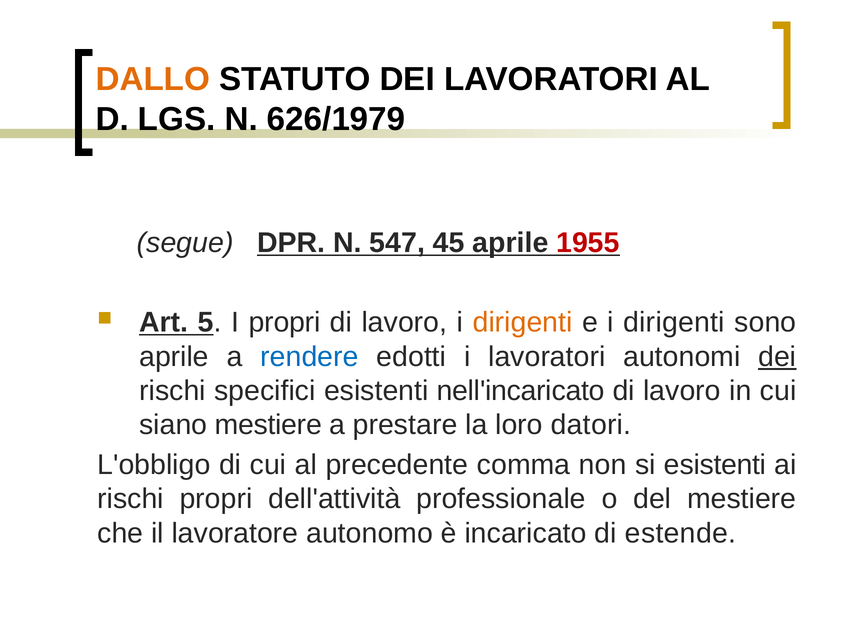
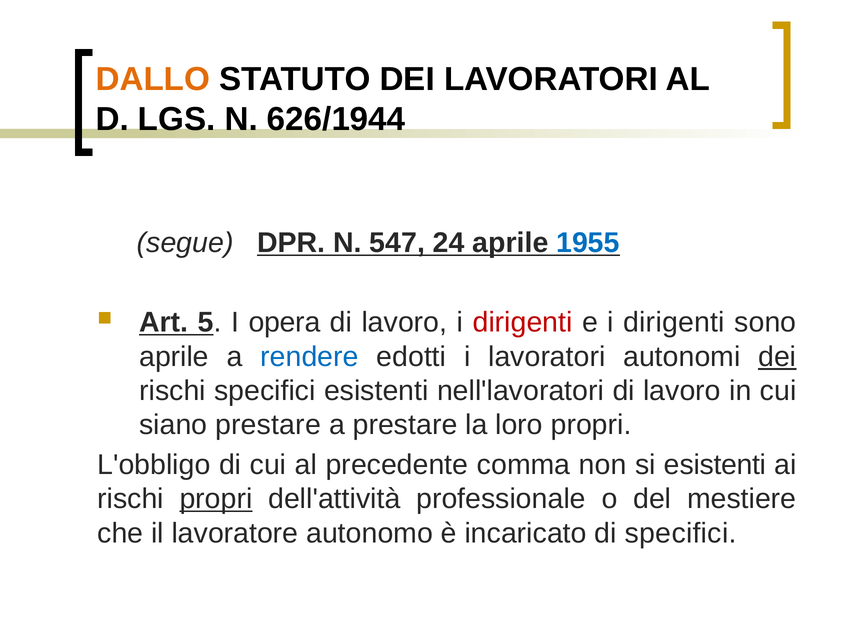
626/1979: 626/1979 -> 626/1944 (336, 119)
45: 45 -> 24 (449, 243)
1955 colour: red -> blue (588, 243)
I propri: propri -> opera (285, 323)
dirigenti colour: orange -> red (523, 323)
nell'incaricato: nell'incaricato -> nell'lavoratori (521, 391)
siano mestiere: mestiere -> prestare (268, 425)
loro datori: datori -> propri (591, 425)
propri underline: none -> present (216, 499)
di estende: estende -> specifici (681, 533)
